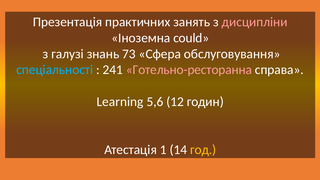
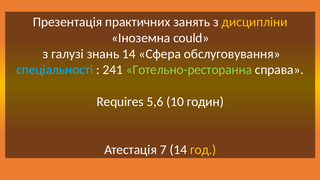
дисципліни colour: pink -> yellow (255, 22)
знань 73: 73 -> 14 (129, 54)
Готельно-ресторанна colour: pink -> light green (189, 70)
Learning: Learning -> Requires (120, 102)
12: 12 -> 10 (175, 102)
1: 1 -> 7 (163, 150)
